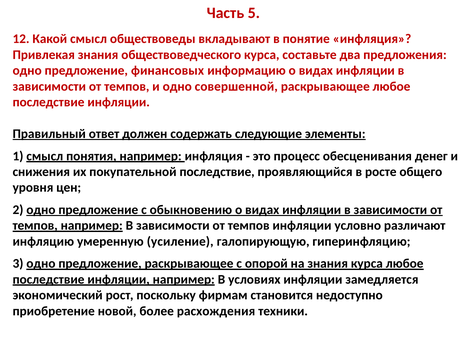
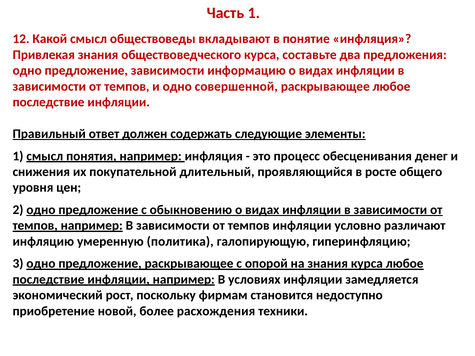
Часть 5: 5 -> 1 (254, 13)
предложение финансовых: финансовых -> зависимости (168, 71)
покупательной последствие: последствие -> длительный (217, 172)
усиление: усиление -> политика (180, 242)
